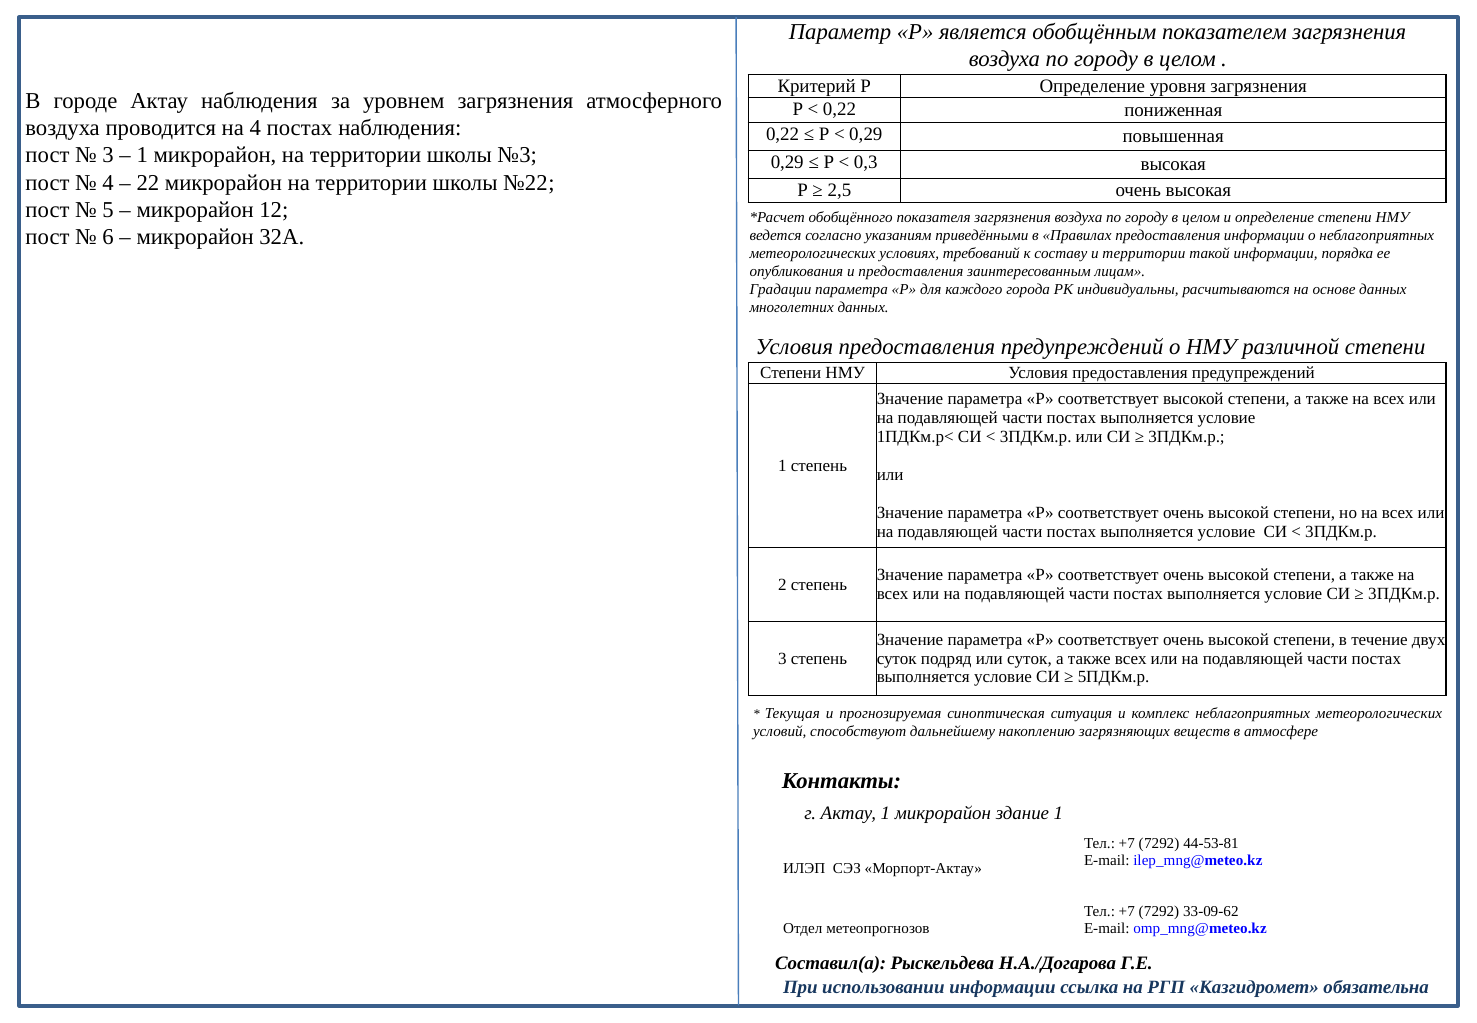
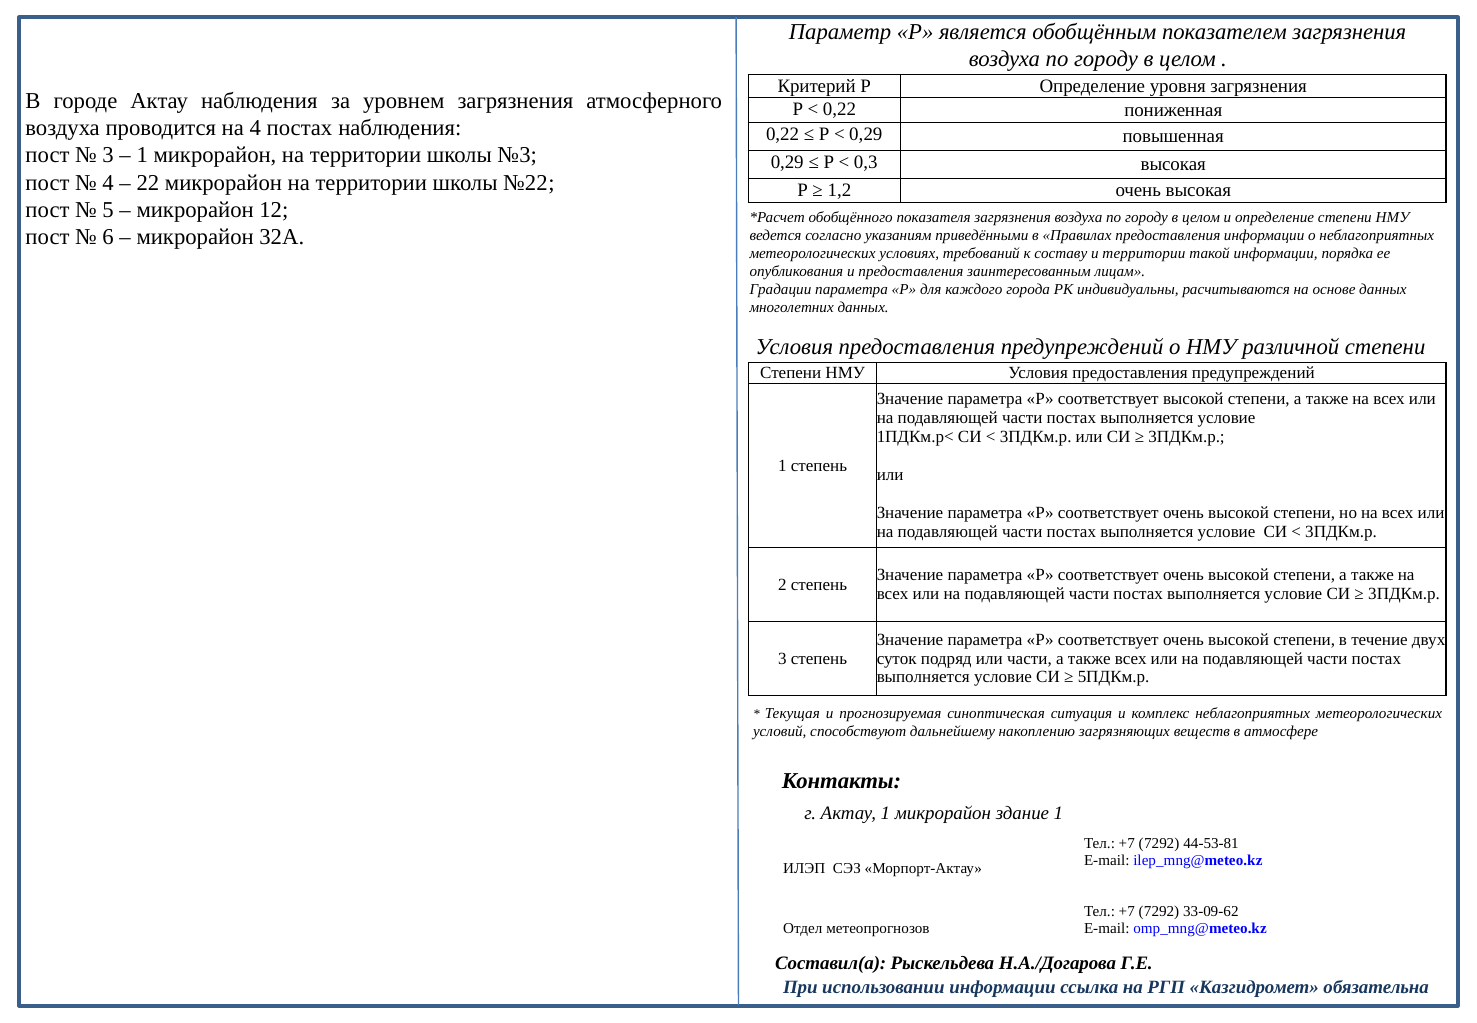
2,5: 2,5 -> 1,2 (839, 190)
или суток: суток -> части (1029, 658)
